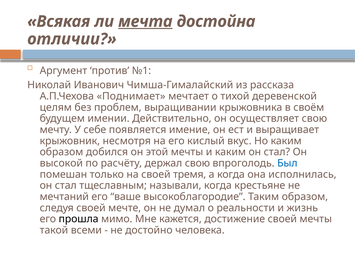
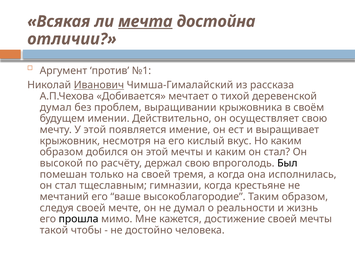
Иванович underline: none -> present (99, 85)
Поднимает: Поднимает -> Добивается (131, 96)
целям: целям -> думал (56, 107)
У себе: себе -> этой (95, 130)
Был colour: blue -> black (287, 163)
называли: называли -> гимназии (175, 186)
всеми: всеми -> чтобы (86, 230)
